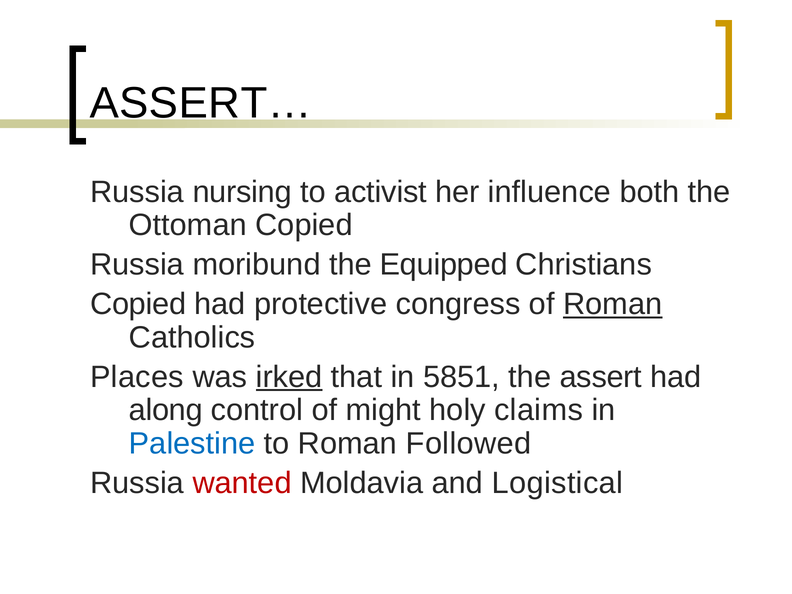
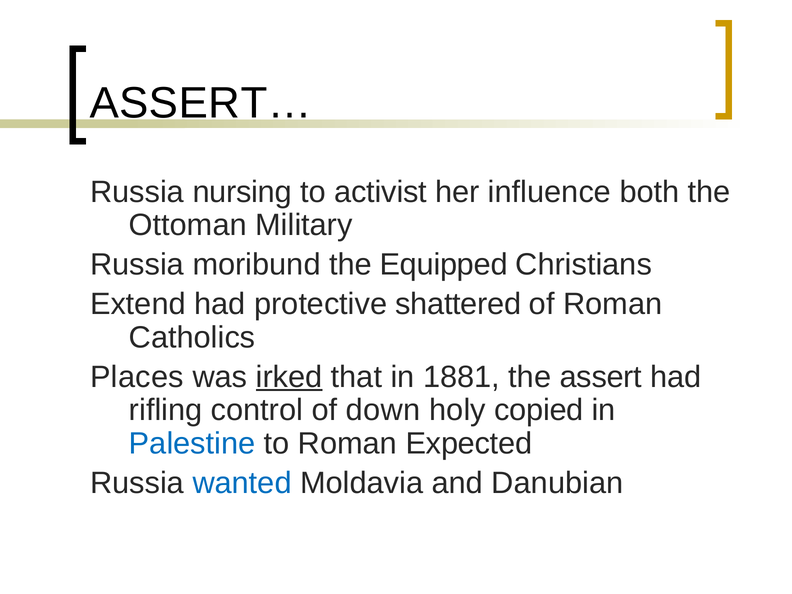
Ottoman Copied: Copied -> Military (304, 225)
Copied: Copied -> Extend (138, 304)
congress: congress -> shattered (458, 304)
Roman underline: present -> none (613, 304)
5851: 5851 -> 1881 (462, 377)
along: along -> rifling (166, 410)
might: might -> down (383, 410)
claims: claims -> copied (539, 410)
Followed: Followed -> Expected (469, 443)
wanted colour: red -> blue (242, 483)
Logistical: Logistical -> Danubian (558, 483)
